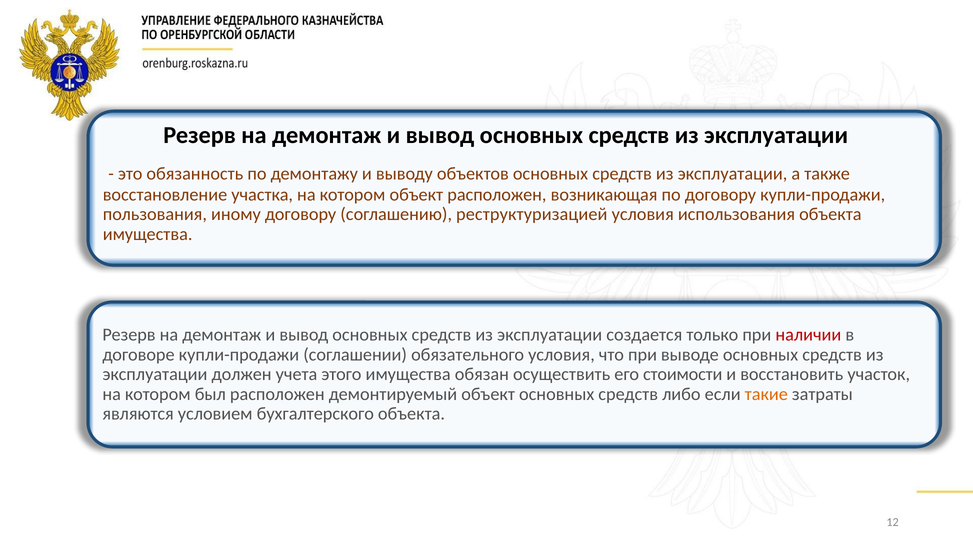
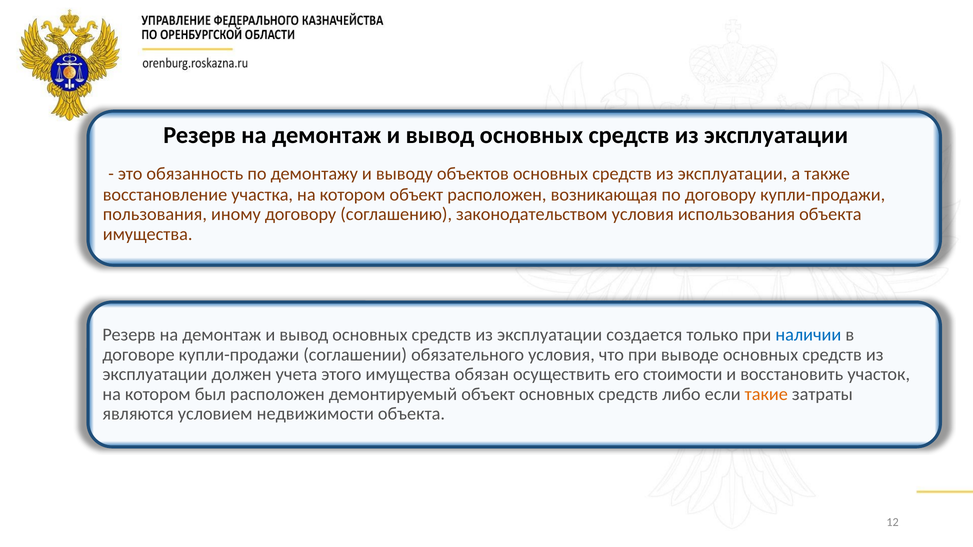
реструктуризацией: реструктуризацией -> законодательством (532, 214)
наличии colour: red -> blue (808, 335)
бухгалтерского: бухгалтерского -> недвижимости (315, 414)
